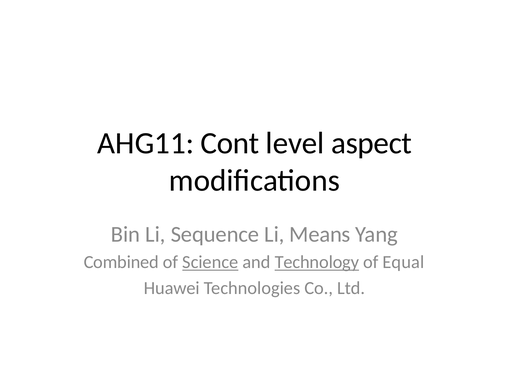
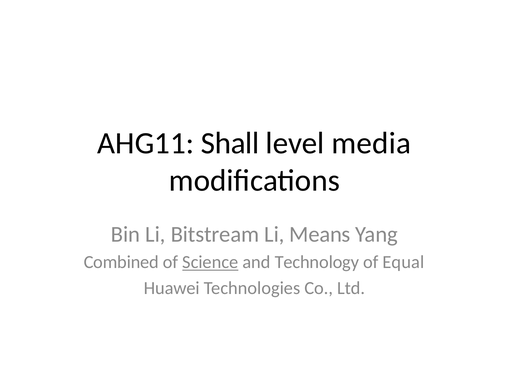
Cont: Cont -> Shall (230, 143)
aspect: aspect -> media (371, 143)
Sequence: Sequence -> Bitstream (215, 234)
Technology underline: present -> none (317, 262)
